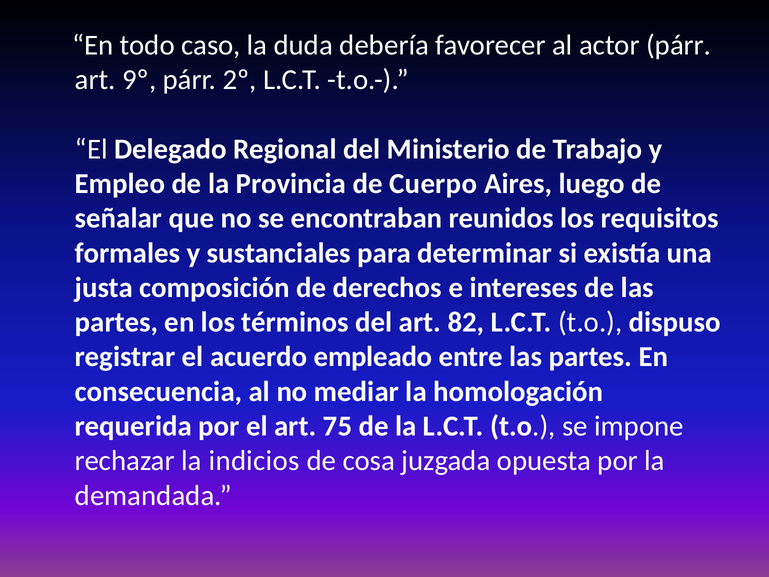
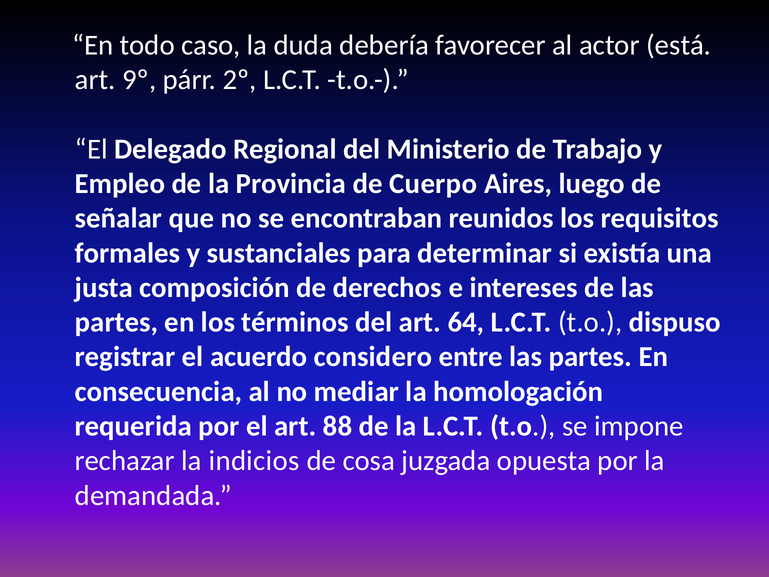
actor párr: párr -> está (679, 45)
82: 82 -> 64 (466, 322)
empleado: empleado -> considero (373, 357)
75: 75 -> 88 (338, 426)
